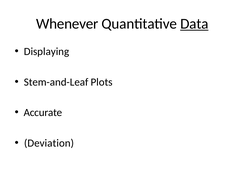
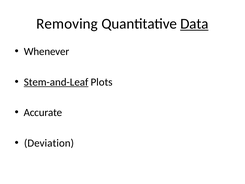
Whenever: Whenever -> Removing (67, 24)
Displaying: Displaying -> Whenever (47, 51)
Stem-and-Leaf underline: none -> present (56, 82)
